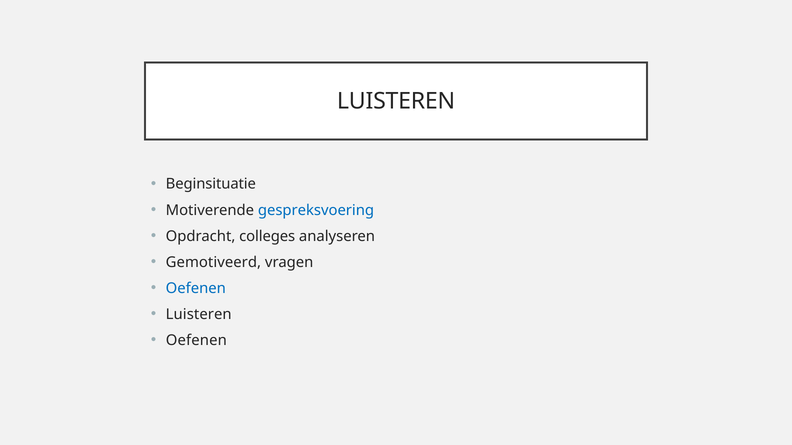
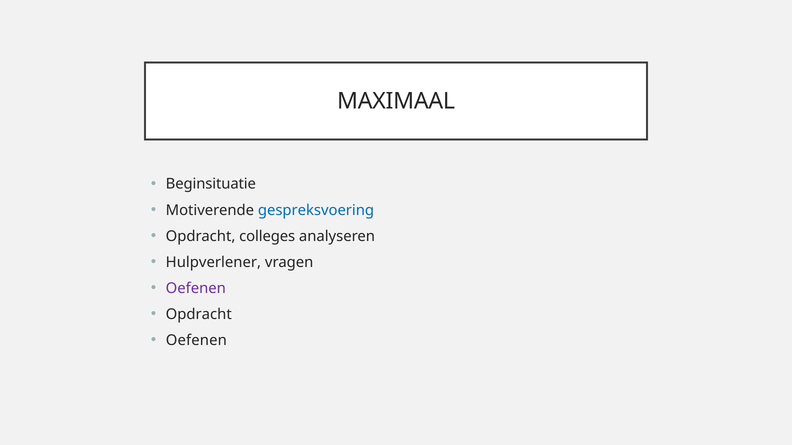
LUISTEREN: LUISTEREN -> MAXIMAAL (396, 101)
Gemotiveerd: Gemotiveerd -> Hulpverlener (213, 263)
Oefenen colour: blue -> purple (196, 289)
Luisteren: Luisteren -> Opdracht (199, 315)
